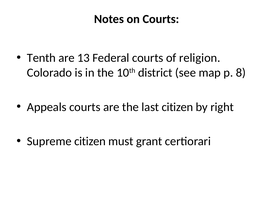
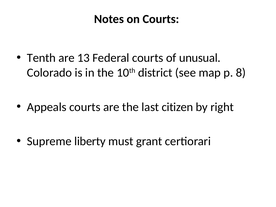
religion: religion -> unusual (200, 58)
Supreme citizen: citizen -> liberty (90, 141)
